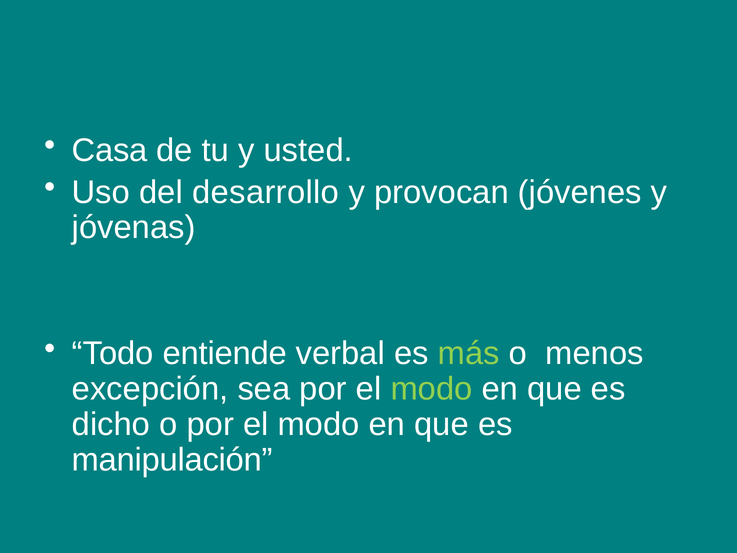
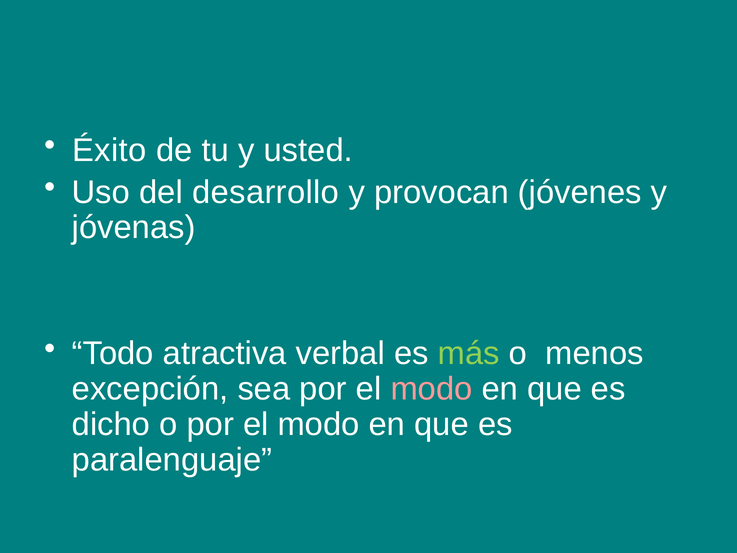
Casa: Casa -> Éxito (109, 150)
entiende: entiende -> atractiva (225, 353)
modo colour: light green -> pink (431, 389)
manipulación: manipulación -> paralenguaje (172, 460)
